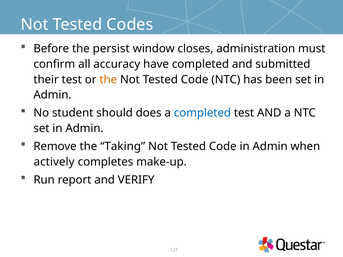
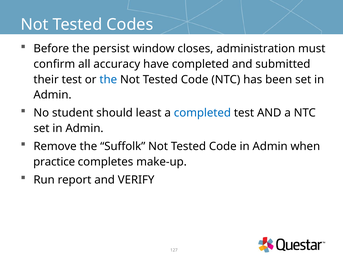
the colour: orange -> blue (108, 80)
does: does -> least (149, 113)
Taking: Taking -> Suffolk (123, 146)
actively: actively -> practice (54, 162)
